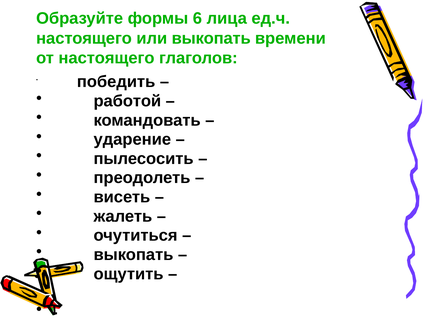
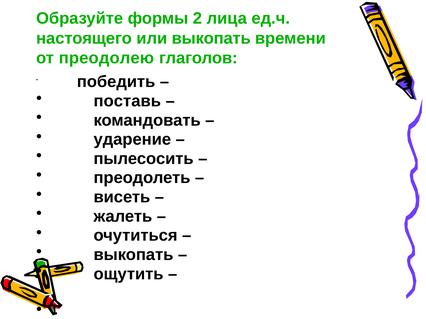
6: 6 -> 2 (197, 18)
от настоящего: настоящего -> преодолею (106, 58)
работой: работой -> поставь (127, 101)
